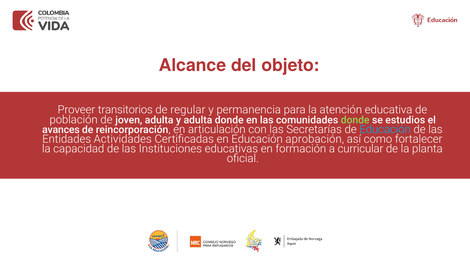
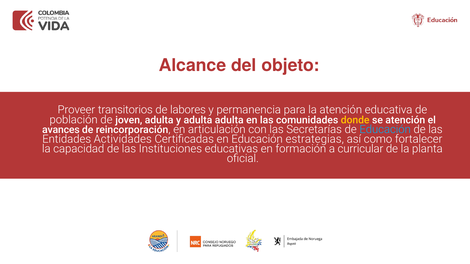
regular: regular -> labores (188, 110)
adulta donde: donde -> adulta (229, 120)
donde colour: light green -> yellow (355, 120)
se estudios: estudios -> atención (405, 120)
aprobación: aprobación -> estrategias (315, 139)
